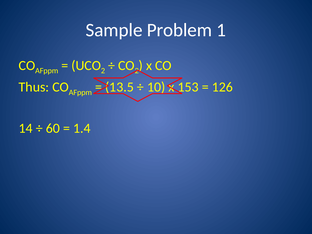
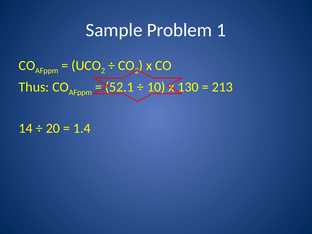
13.5: 13.5 -> 52.1 (119, 87)
153: 153 -> 130 (188, 87)
126: 126 -> 213 (222, 87)
60: 60 -> 20 (53, 128)
